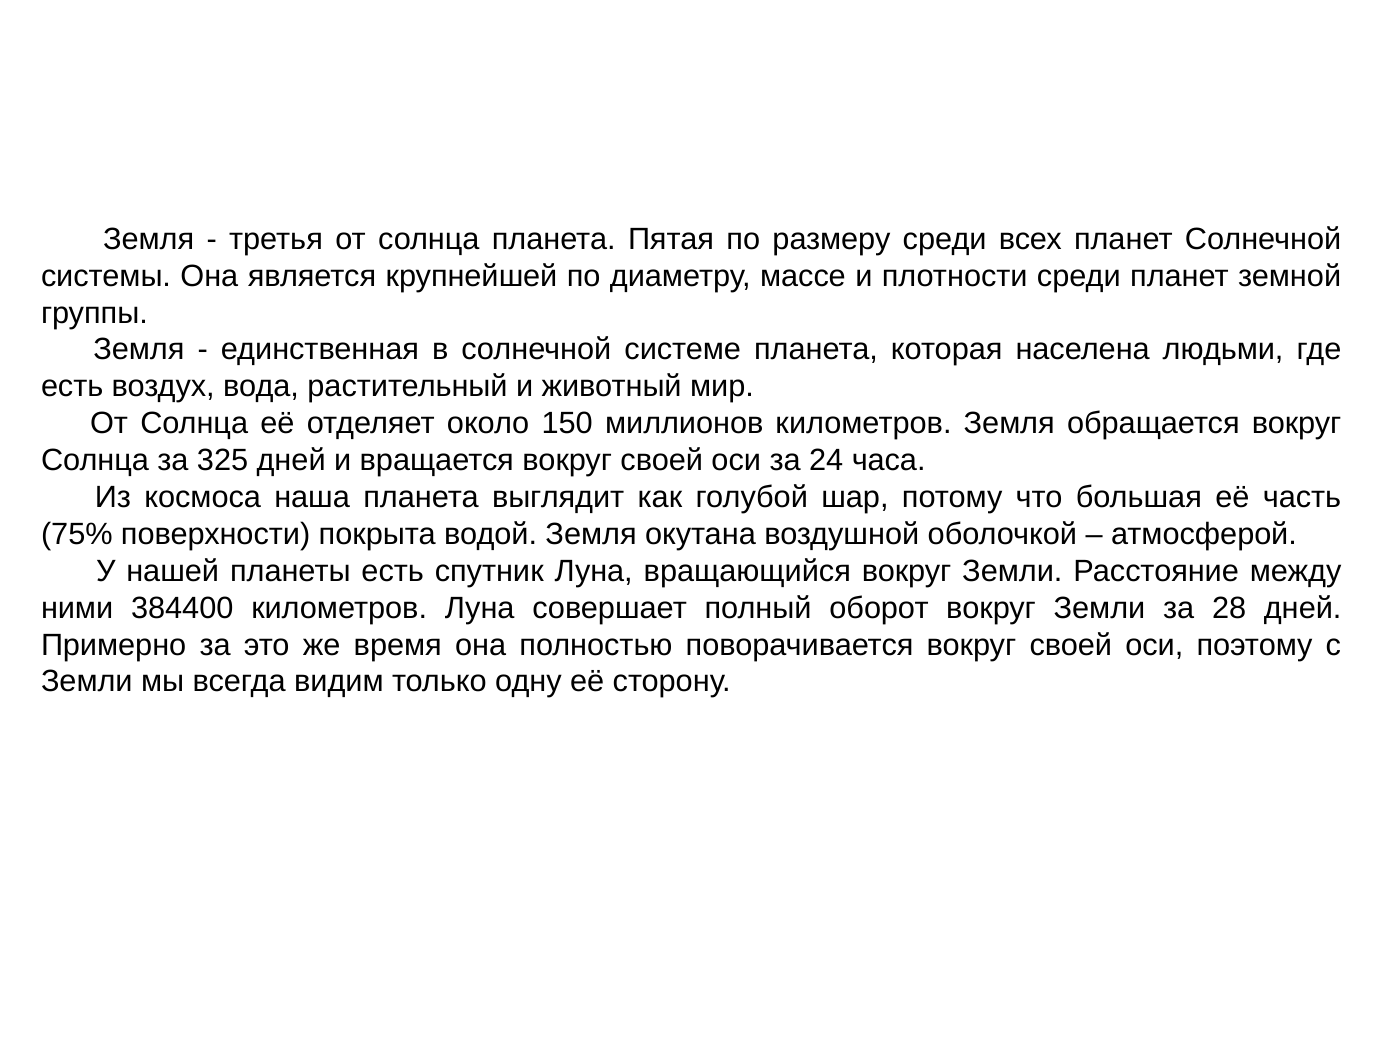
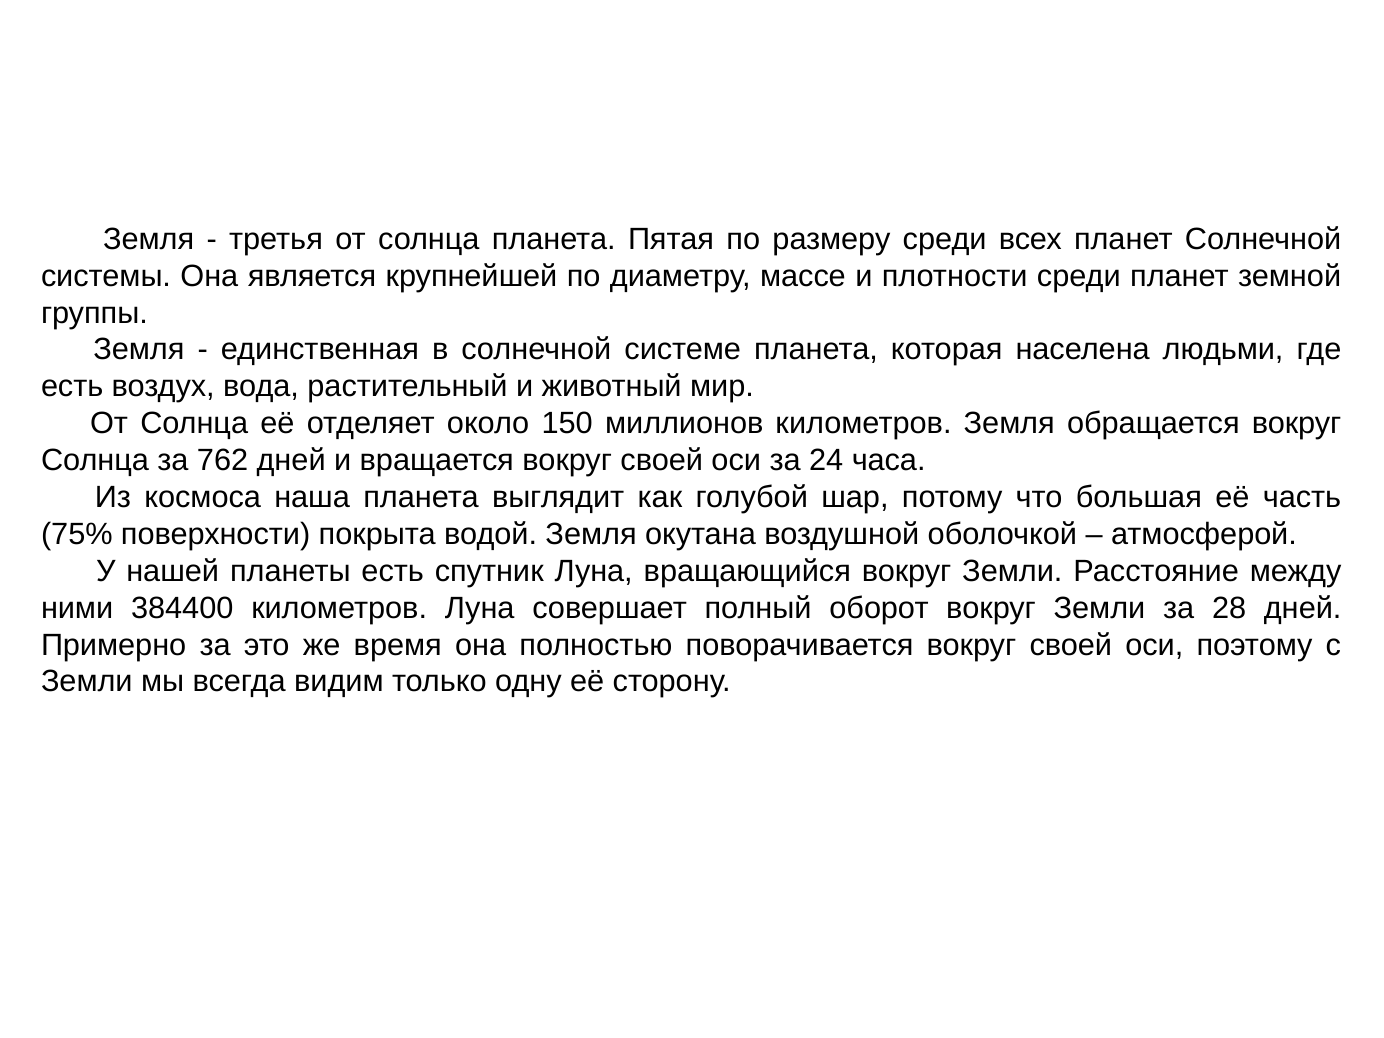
325: 325 -> 762 (223, 460)
